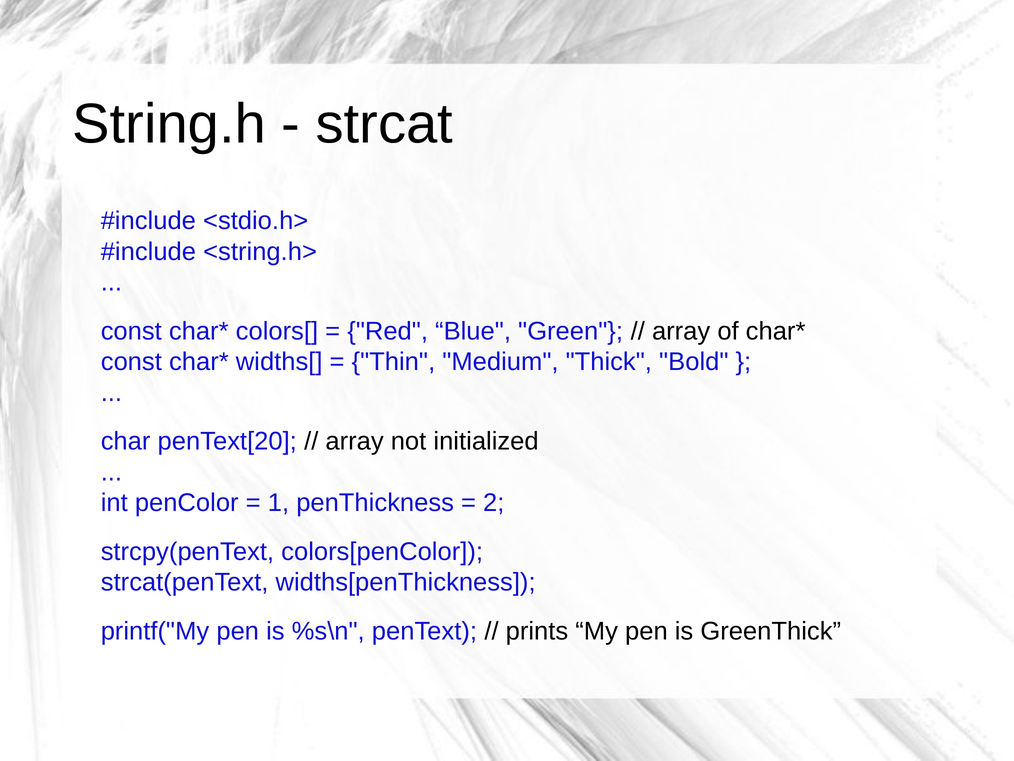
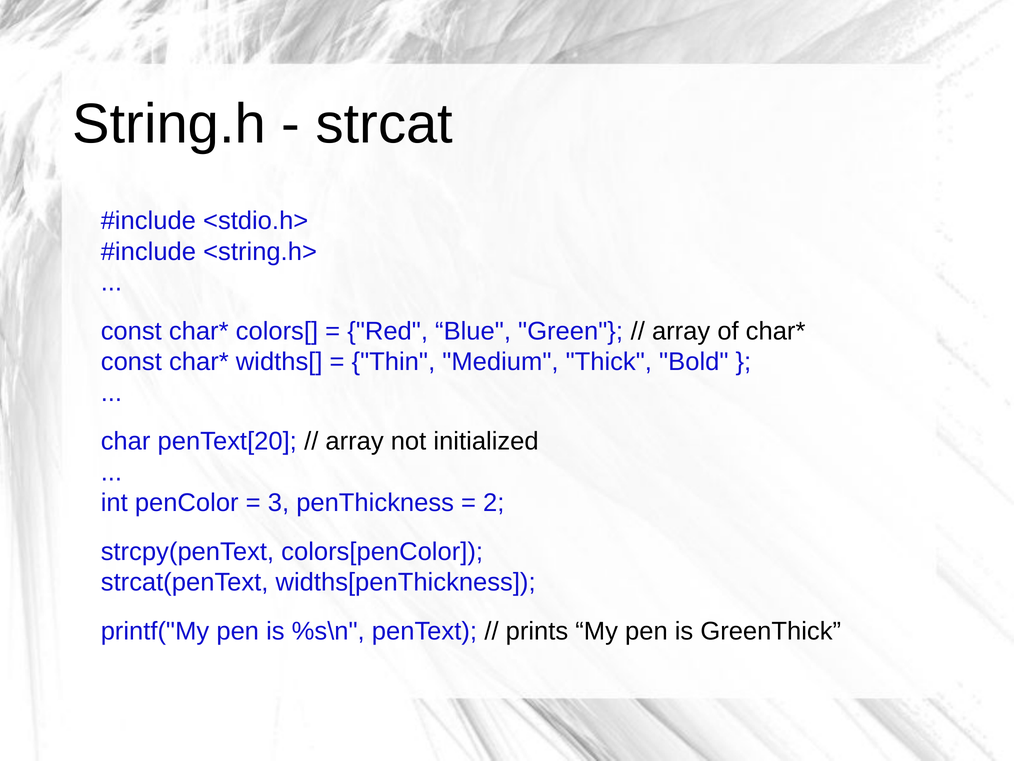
1: 1 -> 3 (278, 502)
